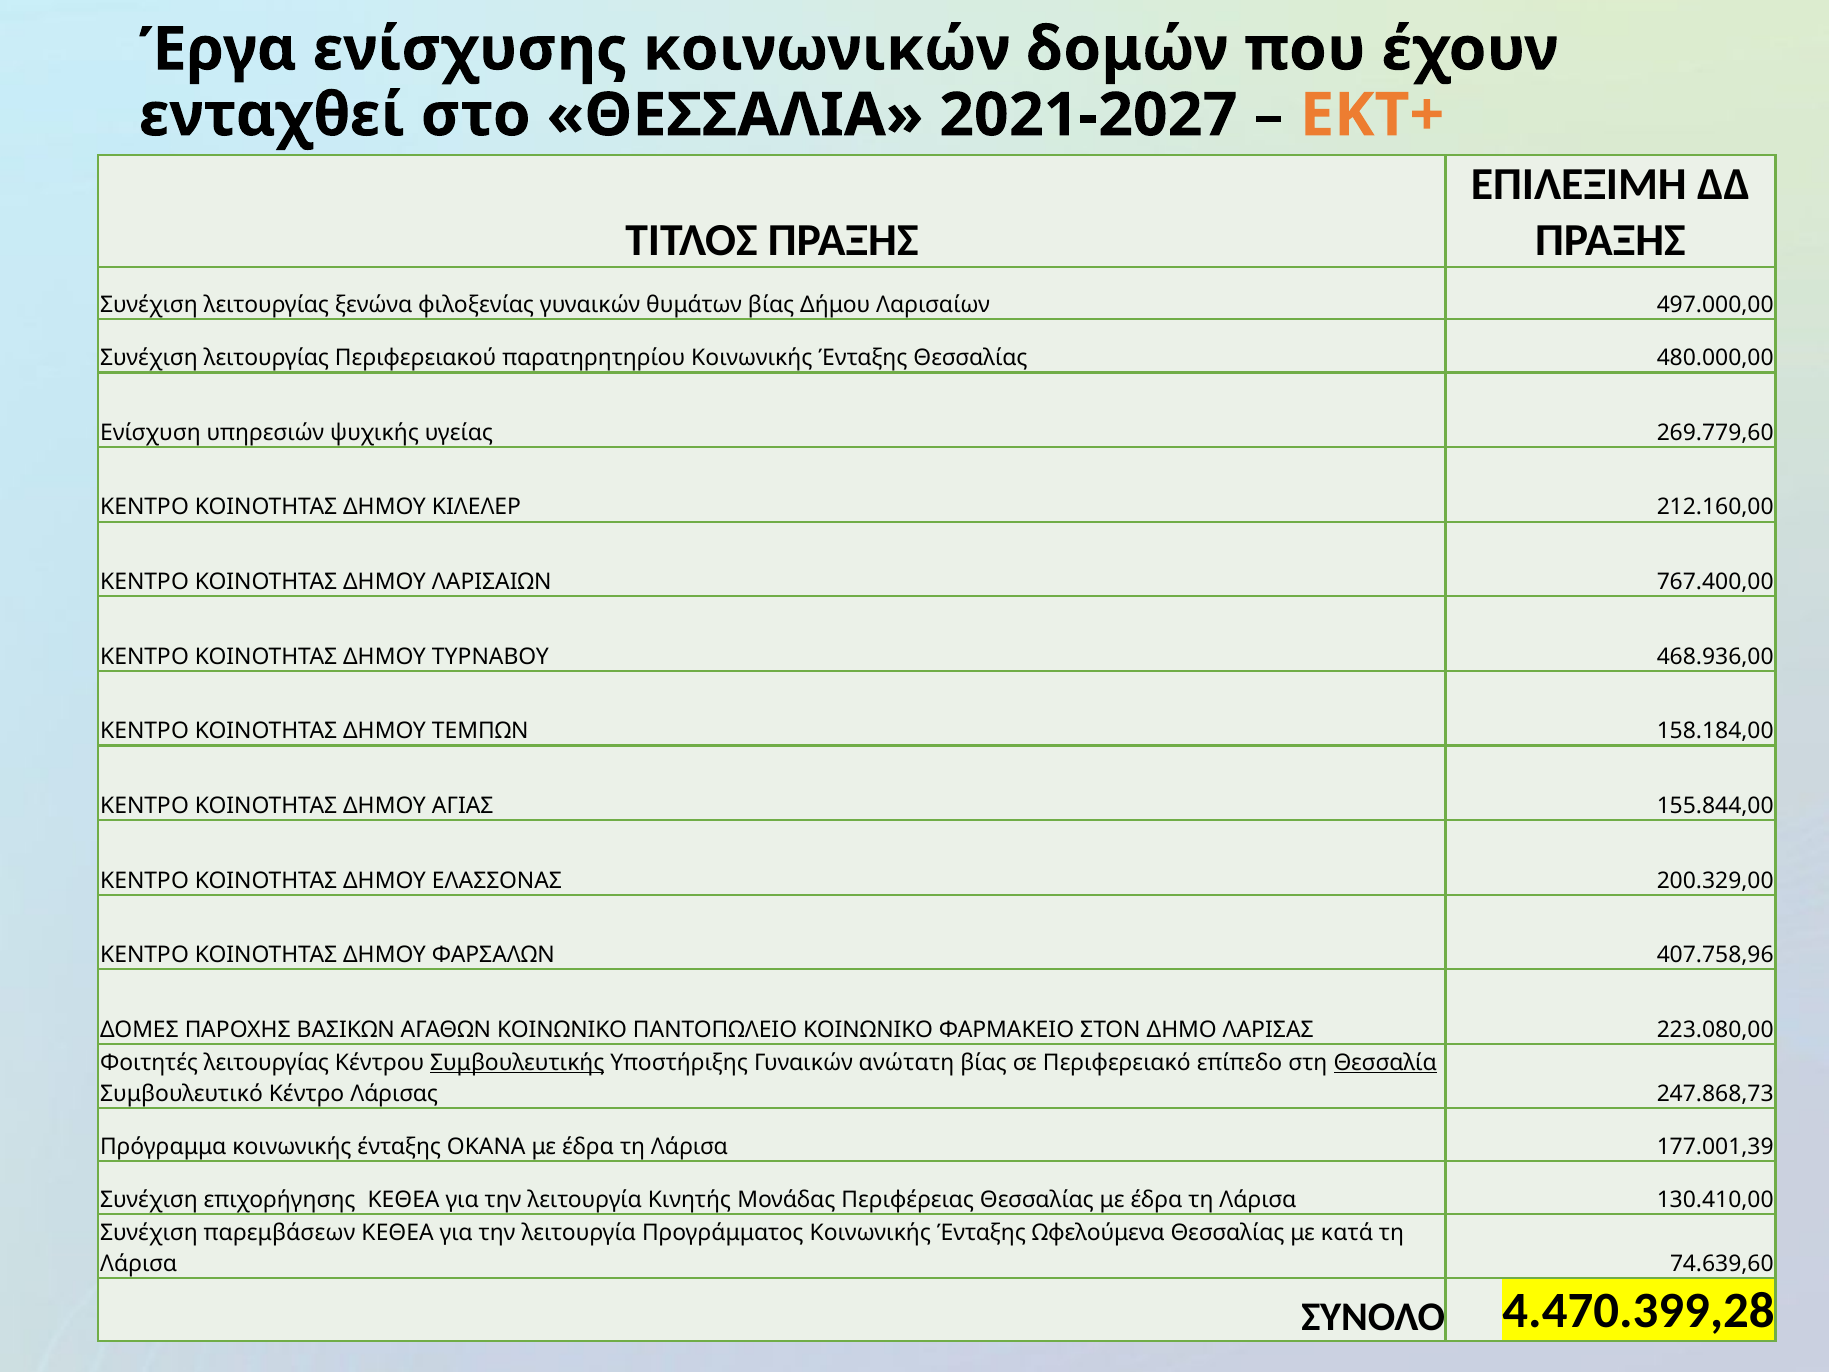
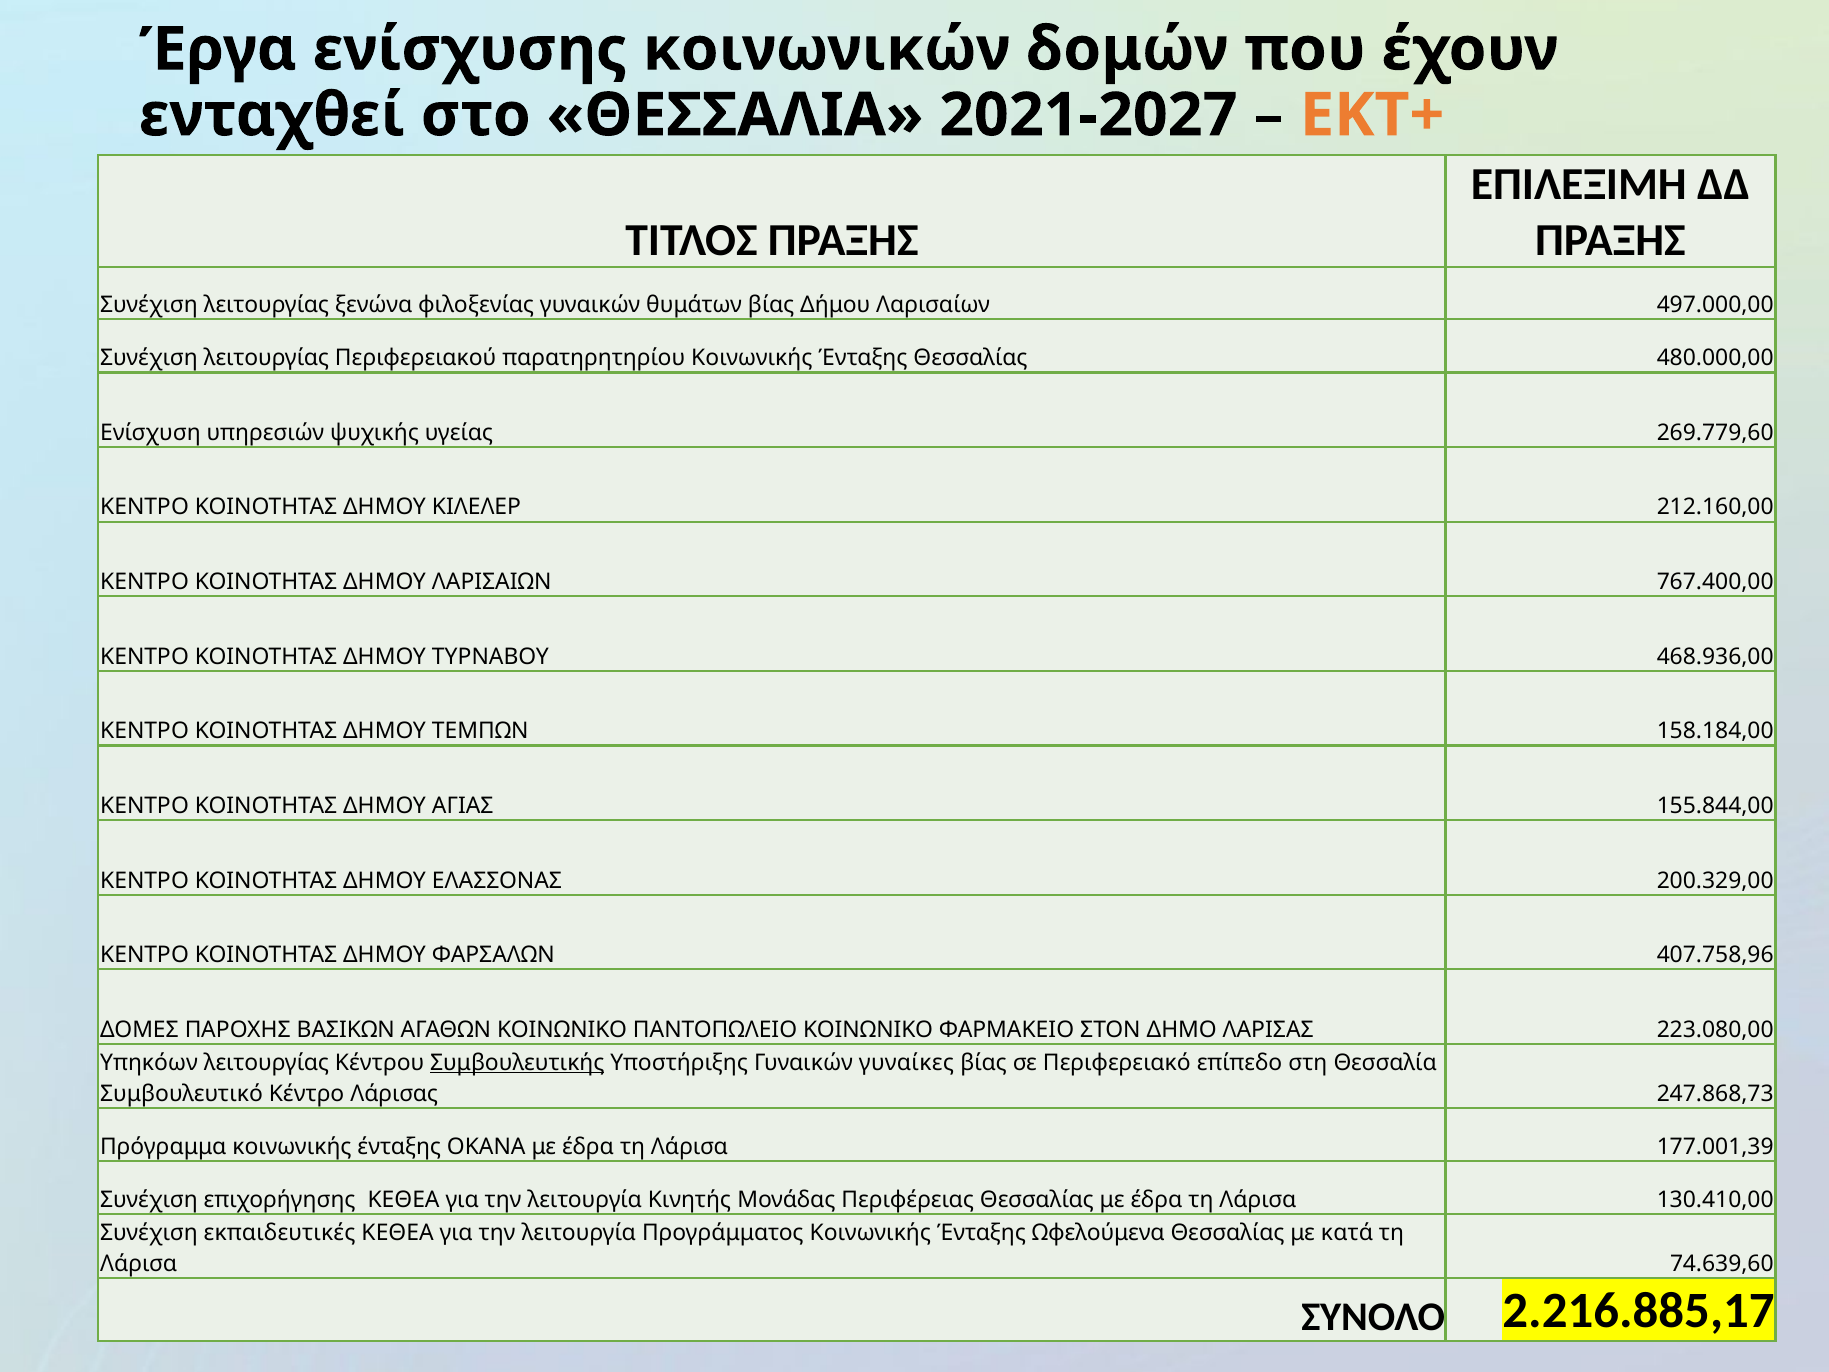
Φοιτητές: Φοιτητές -> Υπηκόων (149, 1063)
ανώτατη: ανώτατη -> γυναίκες (906, 1063)
Θεσσαλία underline: present -> none (1385, 1063)
παρεμβάσεων: παρεμβάσεων -> εκπαιδευτικές (280, 1233)
4.470.399,28: 4.470.399,28 -> 2.216.885,17 (1639, 1310)
